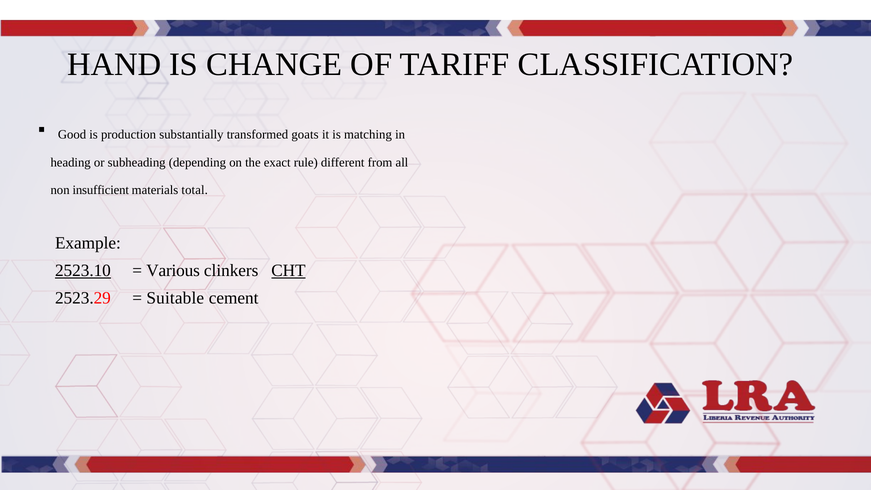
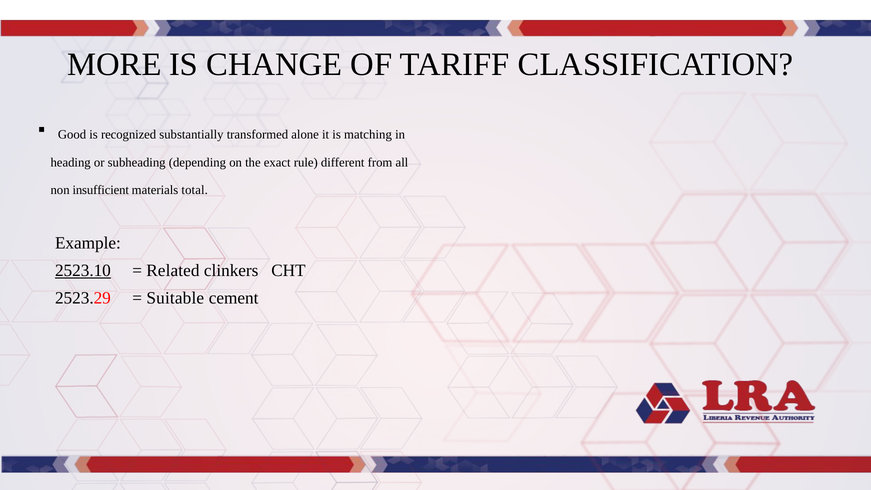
HAND: HAND -> MORE (114, 64)
production: production -> recognized (129, 134)
goats: goats -> alone (305, 134)
Various: Various -> Related (173, 271)
CHT underline: present -> none (288, 271)
